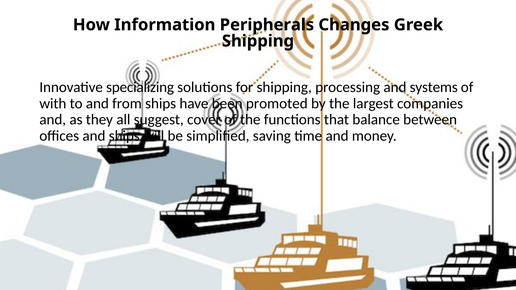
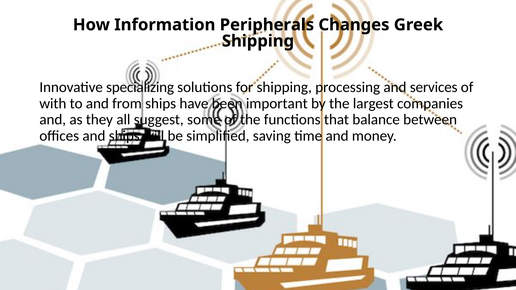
systems: systems -> services (434, 87)
promoted: promoted -> important (277, 103)
cover: cover -> some (204, 120)
